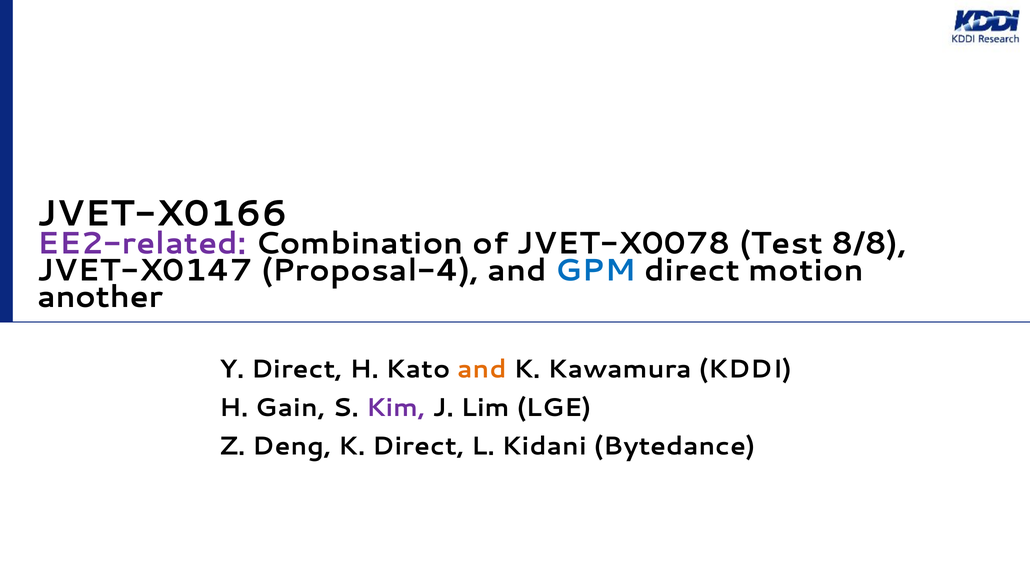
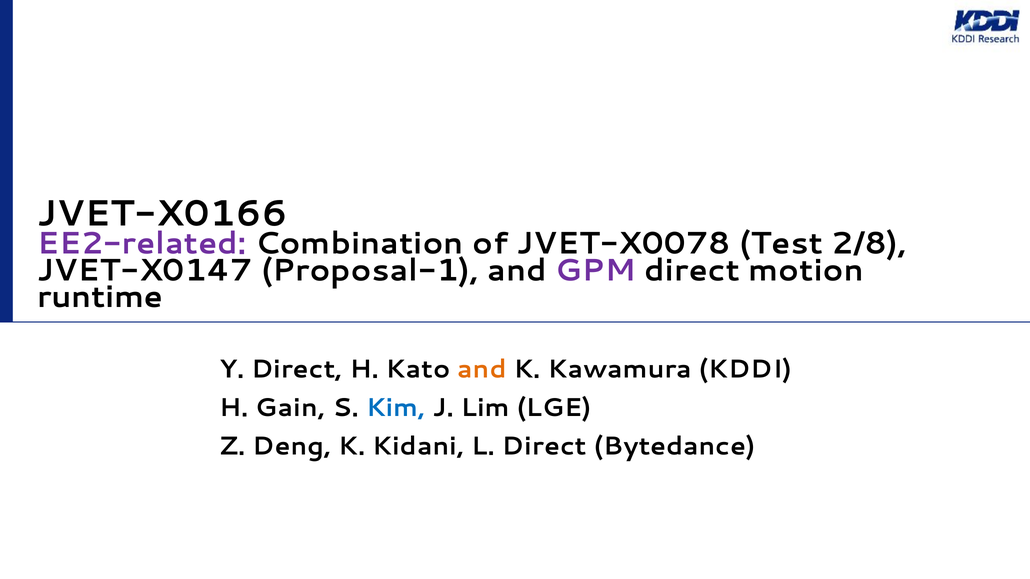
8/8: 8/8 -> 2/8 (869, 244)
Proposal-4: Proposal-4 -> Proposal-1 (370, 270)
GPM colour: blue -> purple (596, 270)
another: another -> runtime (100, 297)
Kim colour: purple -> blue (396, 408)
K Direct: Direct -> Kidani (418, 447)
L Kidani: Kidani -> Direct (544, 447)
